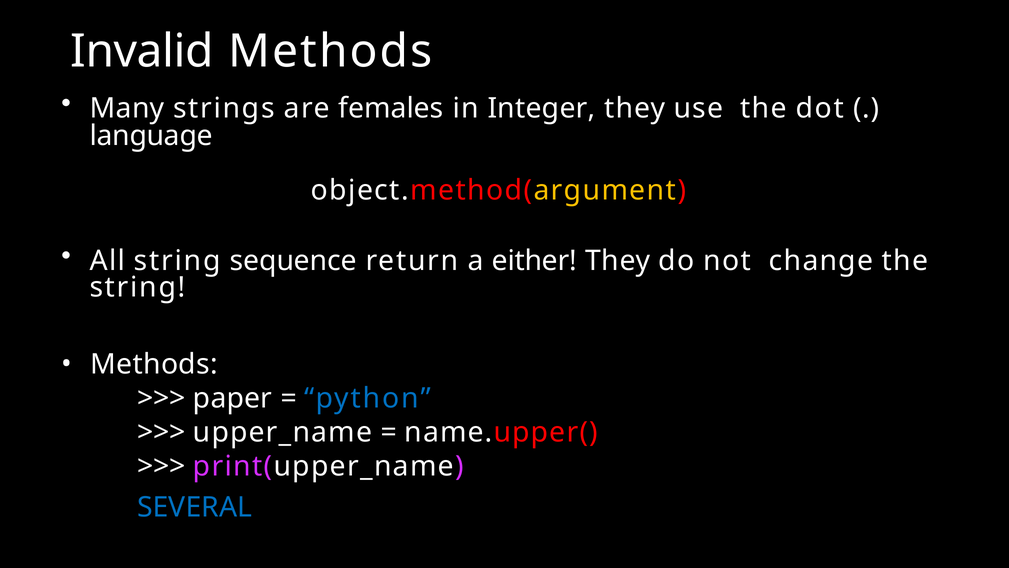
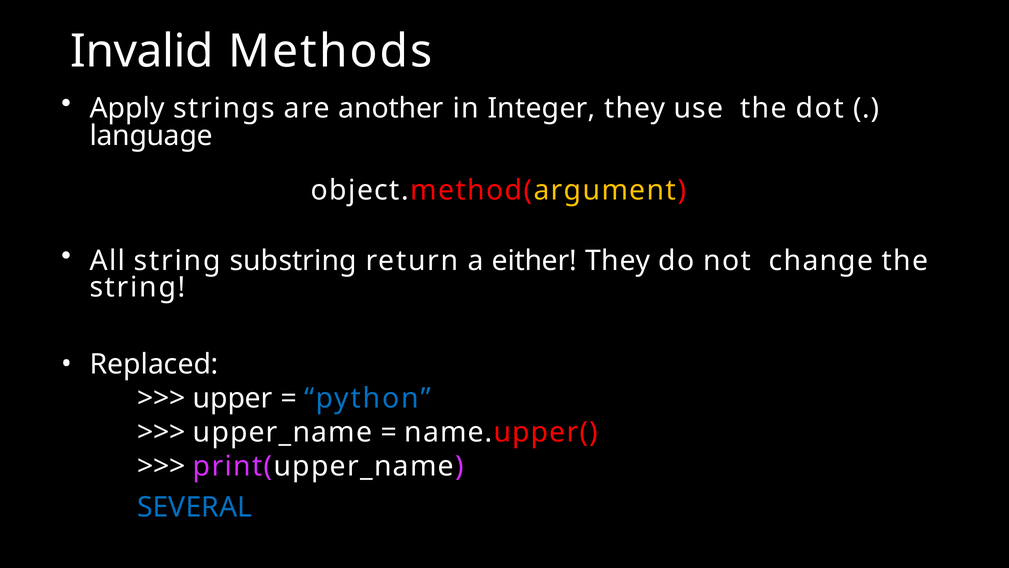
Many: Many -> Apply (127, 108)
females: females -> another (391, 108)
sequence: sequence -> substring (293, 261)
Methods: Methods -> Replaced (154, 364)
paper: paper -> upper (233, 398)
